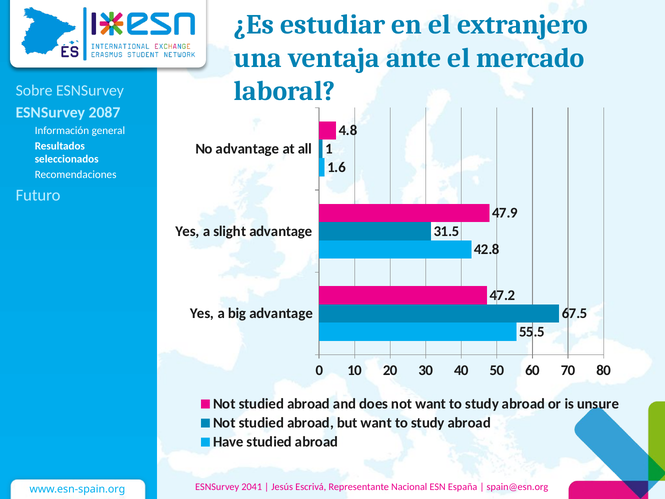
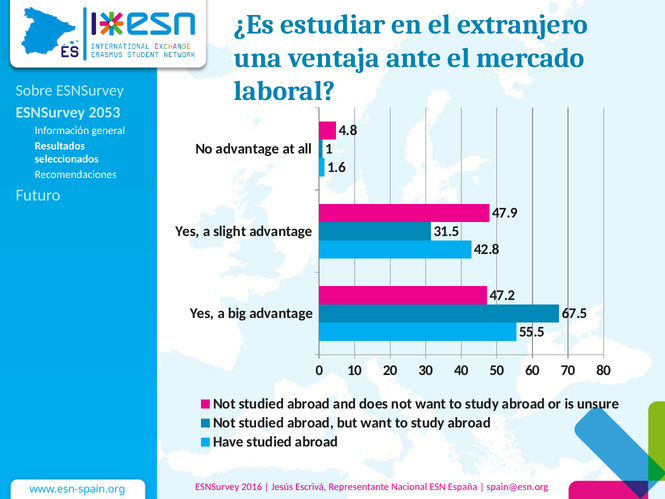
2087: 2087 -> 2053 (104, 112)
2041: 2041 -> 2016 (252, 487)
